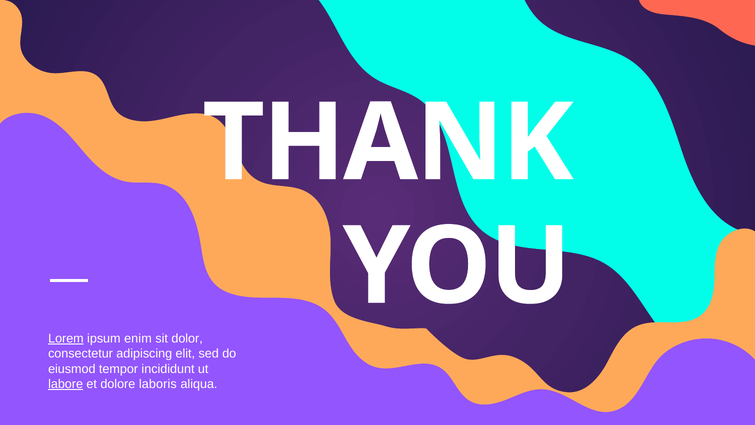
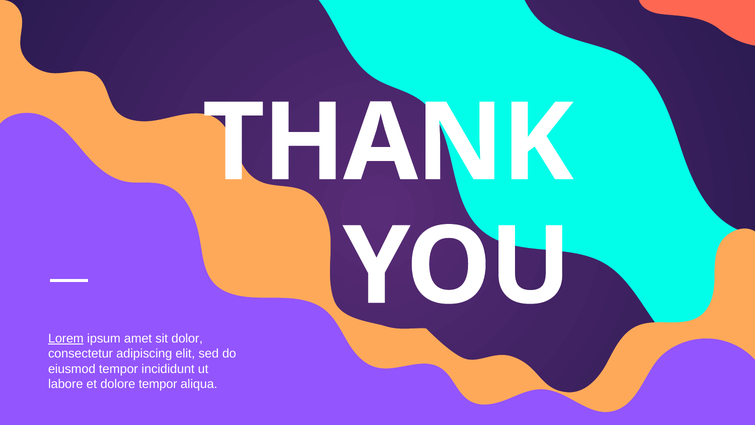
enim: enim -> amet (138, 338)
labore underline: present -> none (66, 384)
dolore laboris: laboris -> tempor (158, 384)
